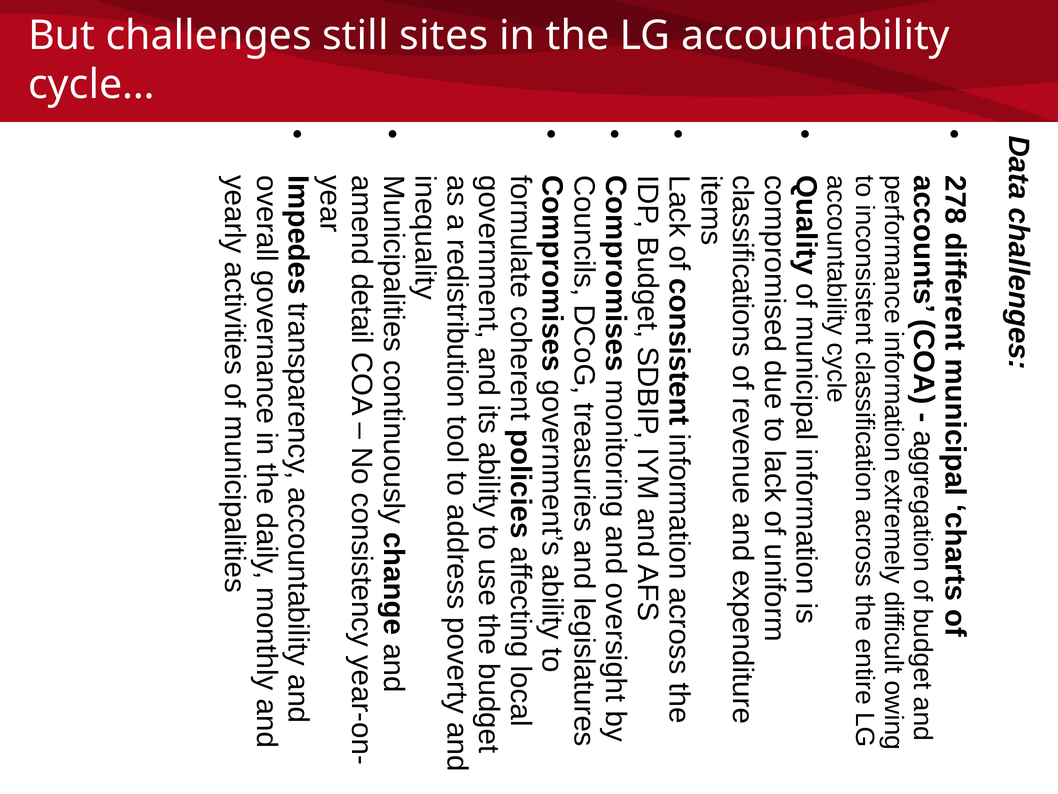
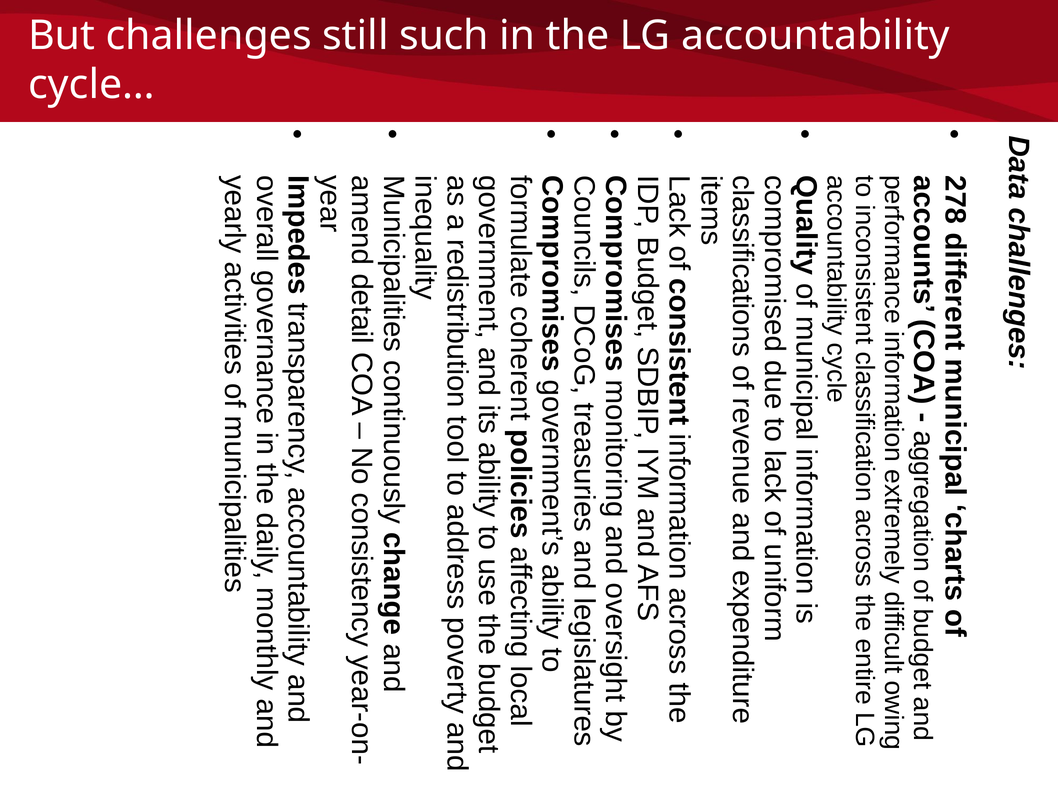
sites: sites -> such (444, 35)
